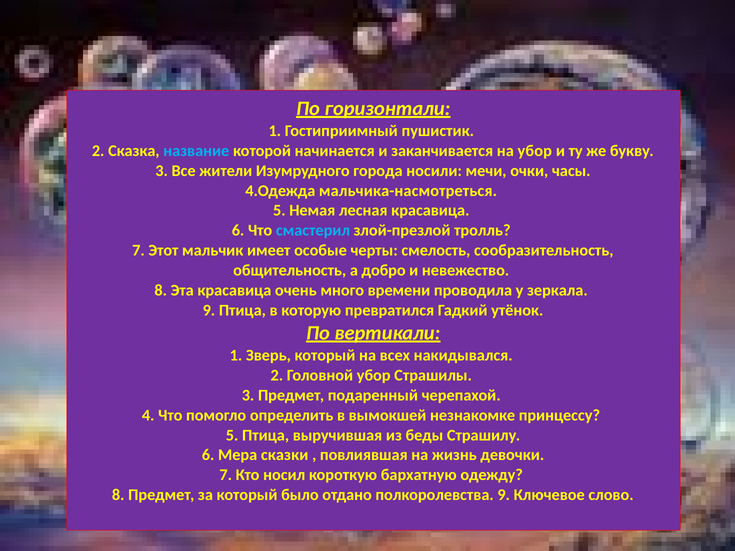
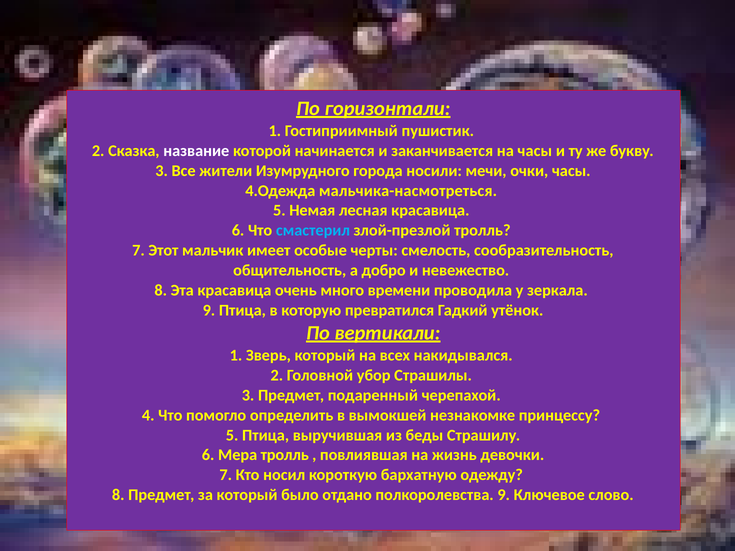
название colour: light blue -> white (196, 151)
на убор: убор -> часы (535, 151)
Мера сказки: сказки -> тролль (285, 455)
